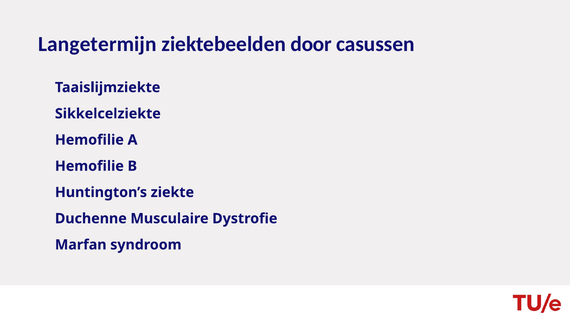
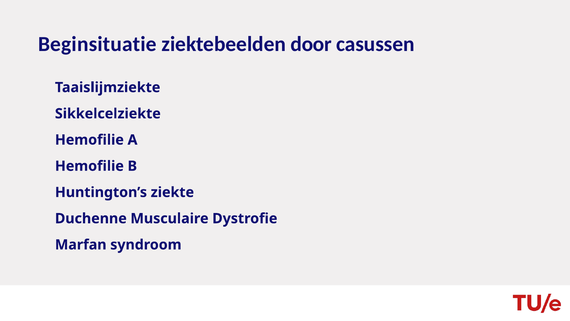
Langetermijn: Langetermijn -> Beginsituatie (97, 44)
